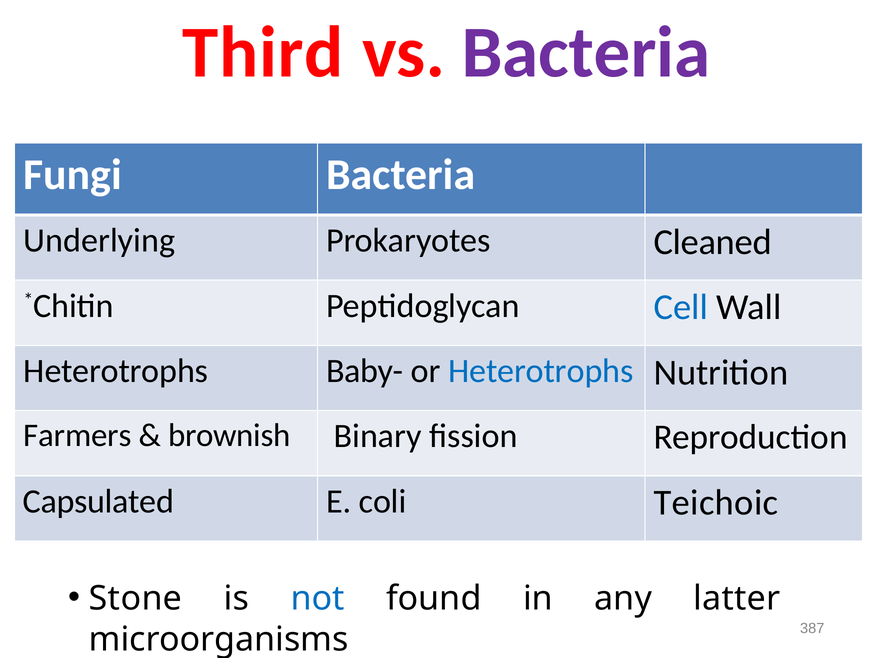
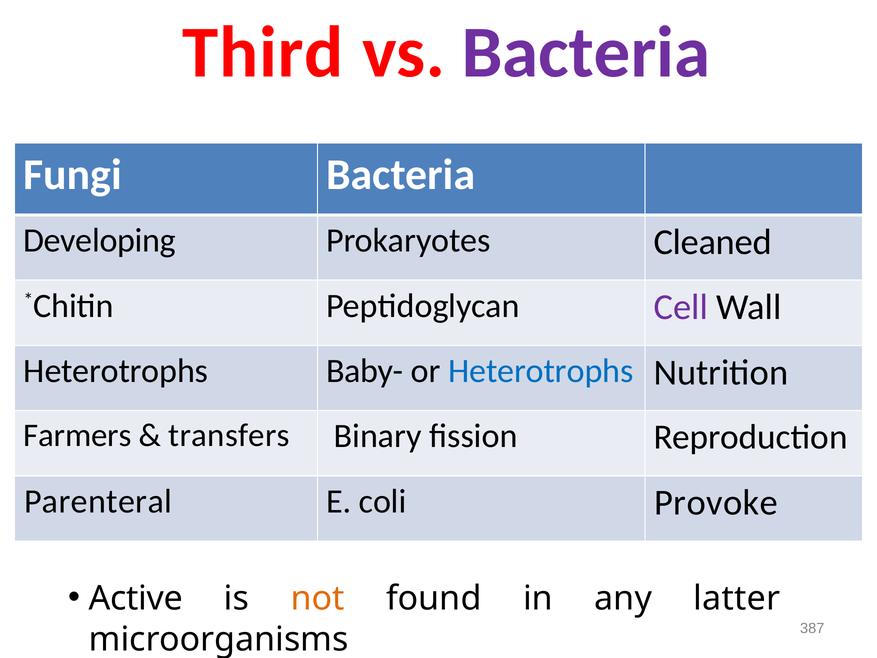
Underlying: Underlying -> Developing (100, 241)
Cell colour: blue -> purple (681, 307)
brownish: brownish -> transfers (229, 435)
Capsulated: Capsulated -> Parenteral (98, 501)
Teichoic: Teichoic -> Provoke (716, 503)
Stone: Stone -> Active (136, 598)
not colour: blue -> orange (318, 598)
